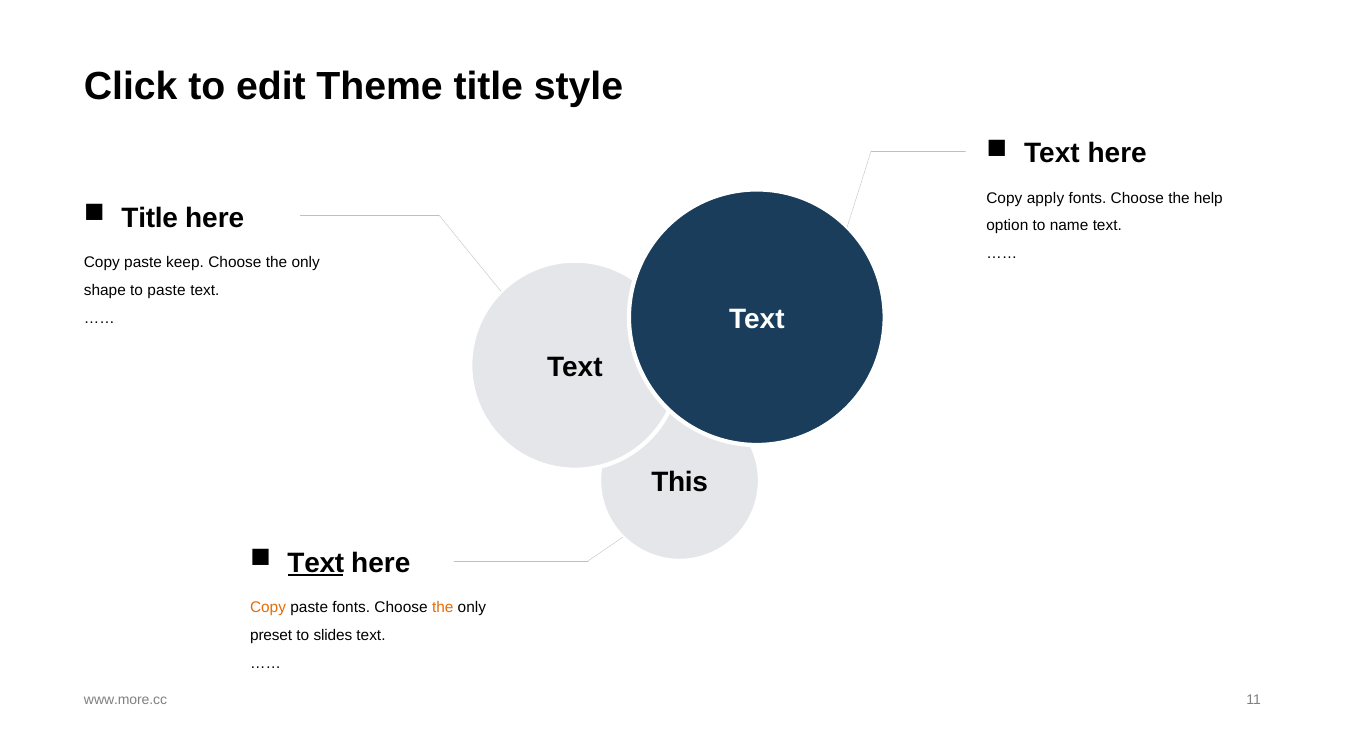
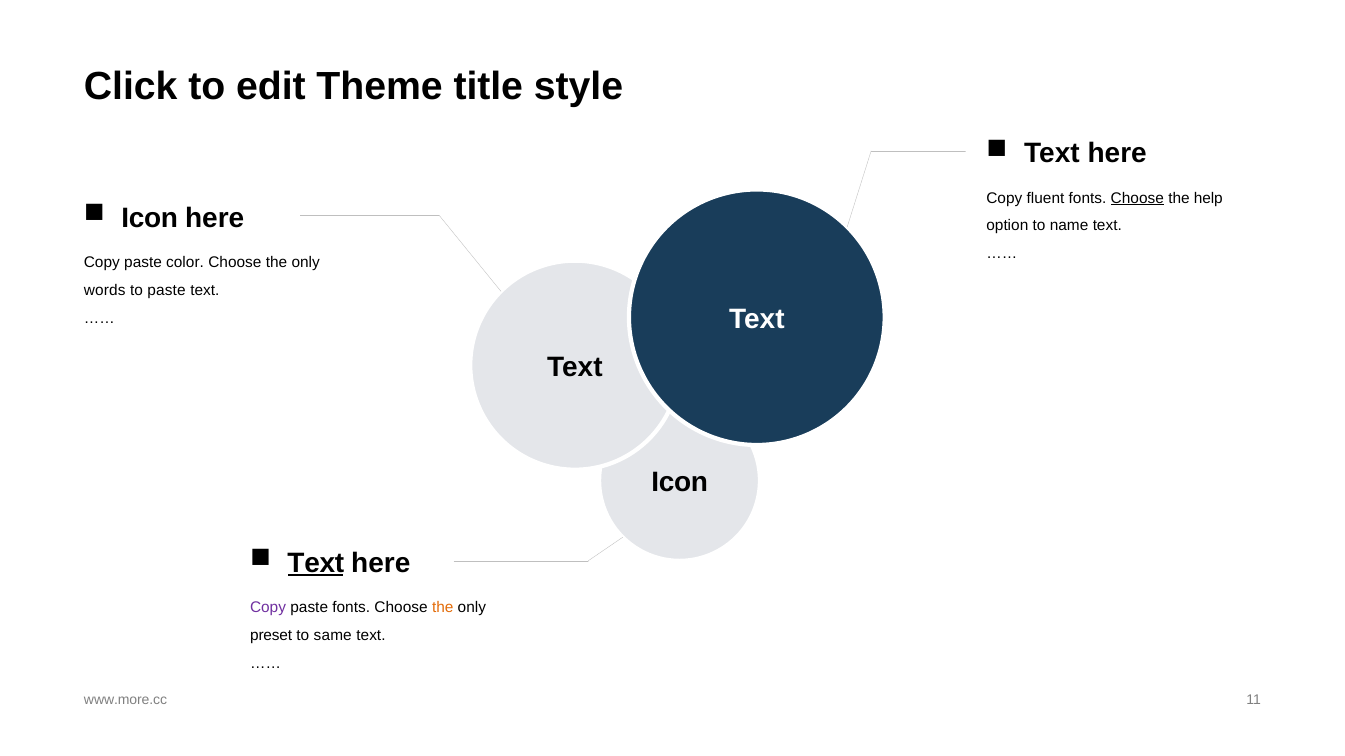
apply: apply -> fluent (1046, 198)
Choose underline: none -> present (1137, 198)
Title: Title -> Icon (150, 218)
keep: keep -> color (185, 263)
shape: shape -> words (105, 291)
This: This -> Icon (680, 483)
Copy colour: orange -> purple (268, 608)
slides: slides -> same (333, 636)
